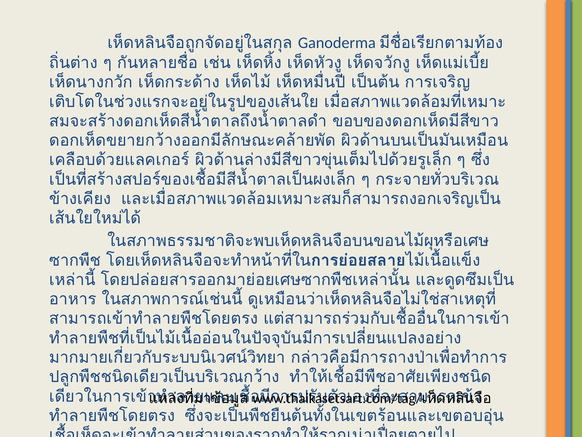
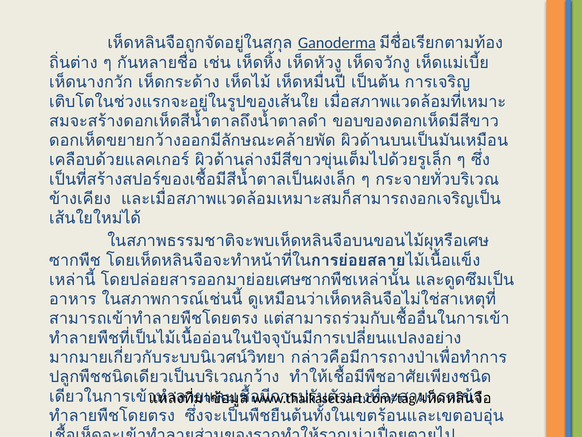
Ganoderma underline: none -> present (337, 43)
